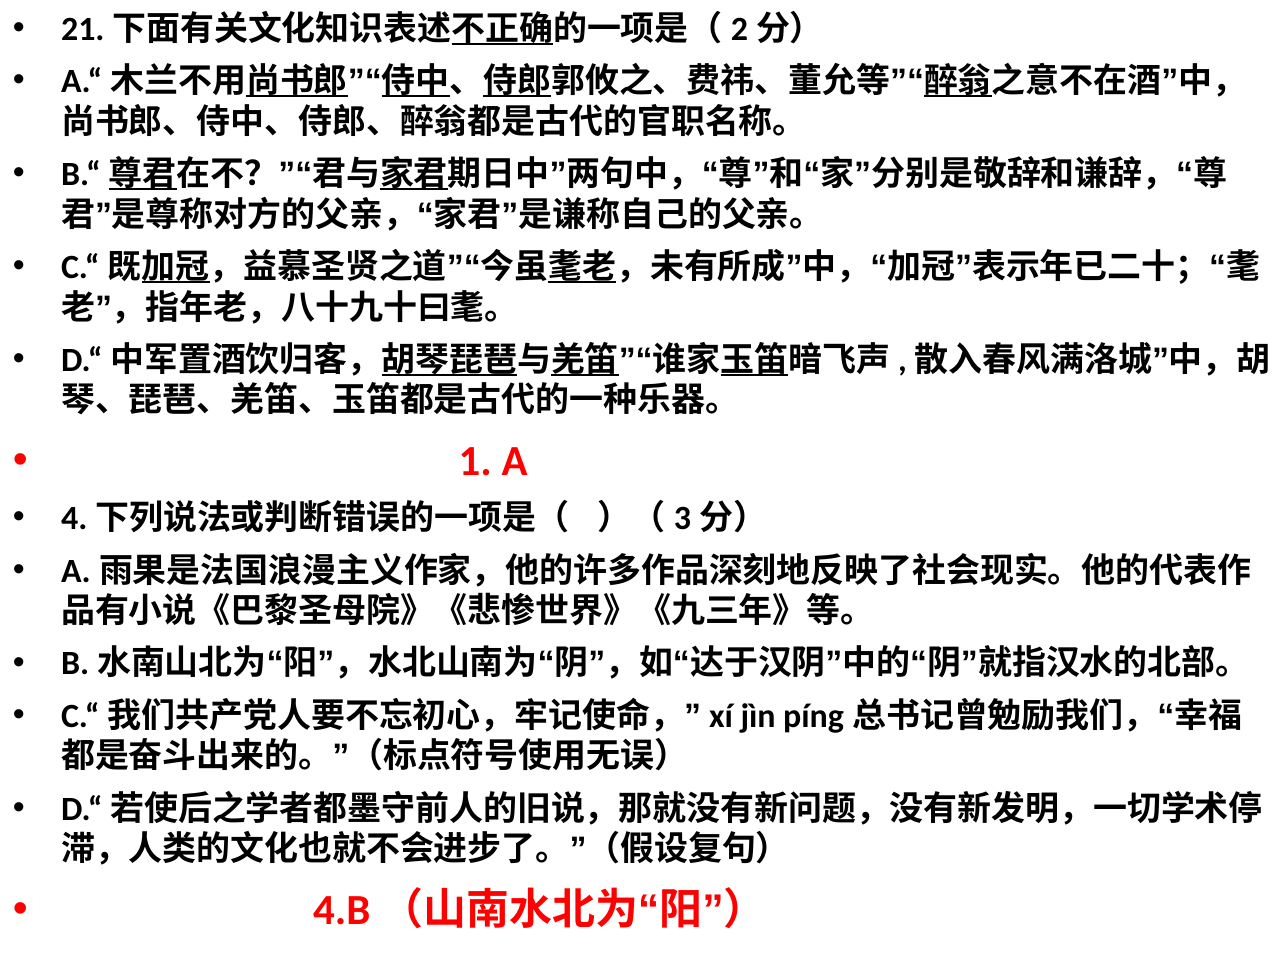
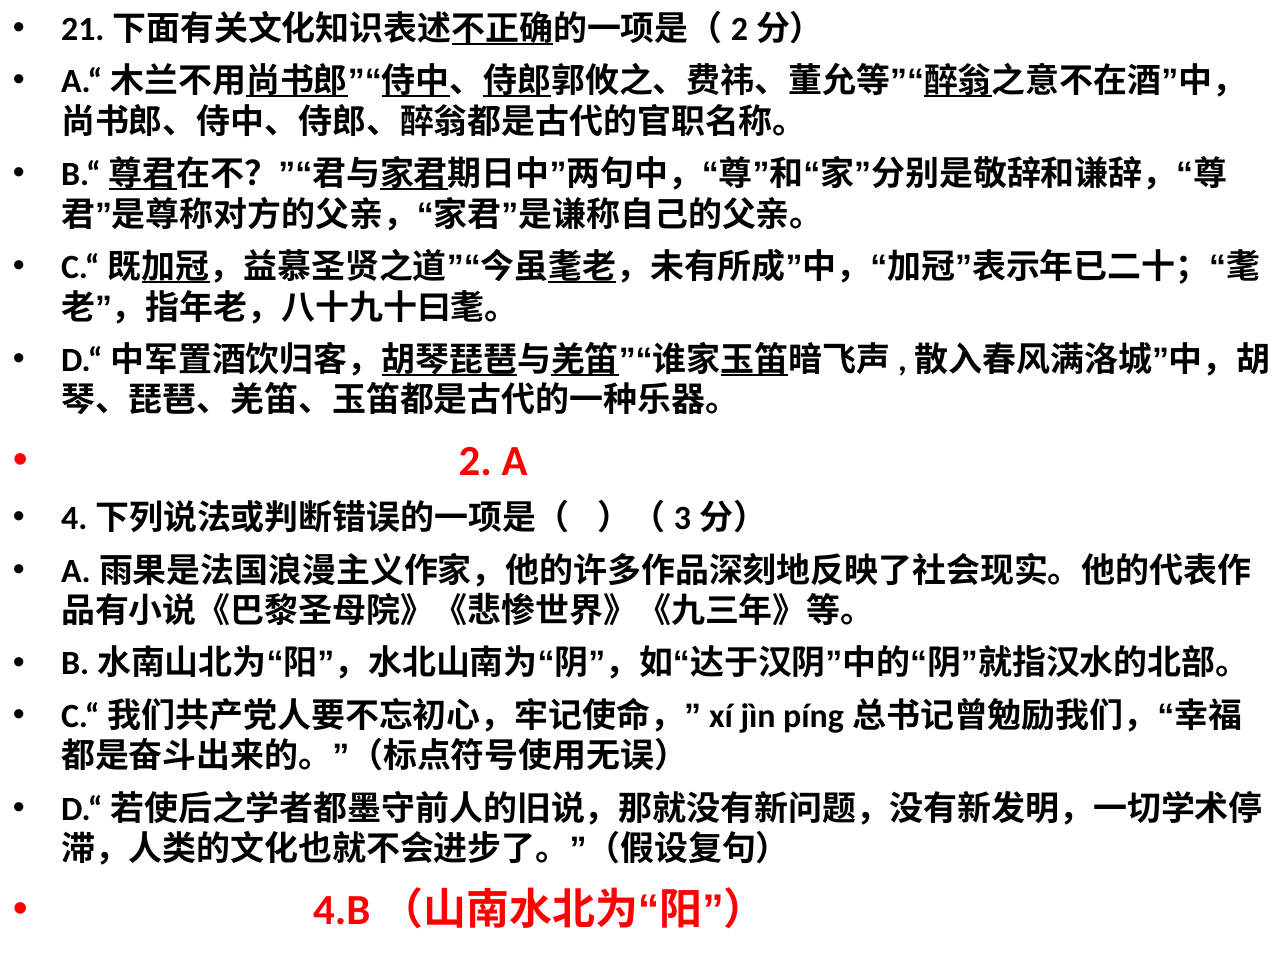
1: 1 -> 2 (475, 462)
